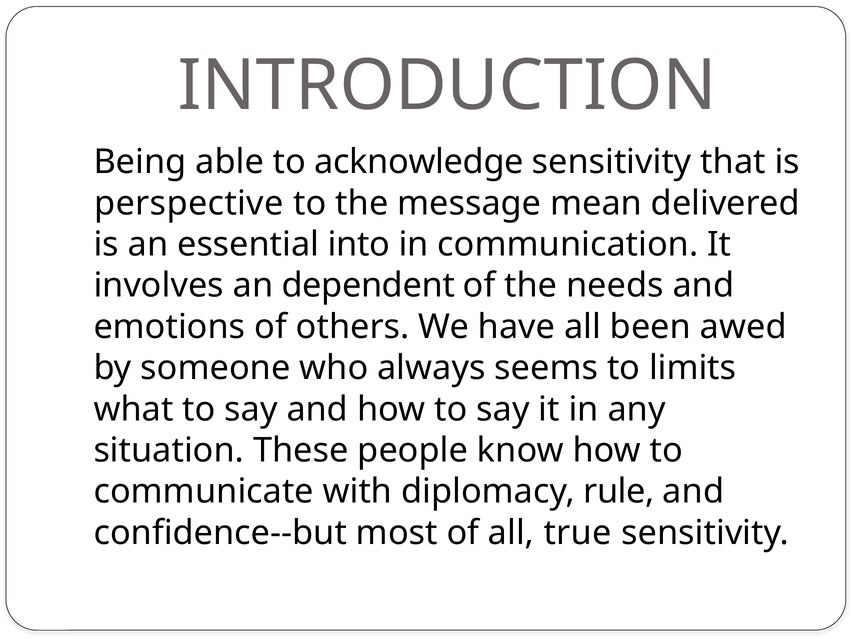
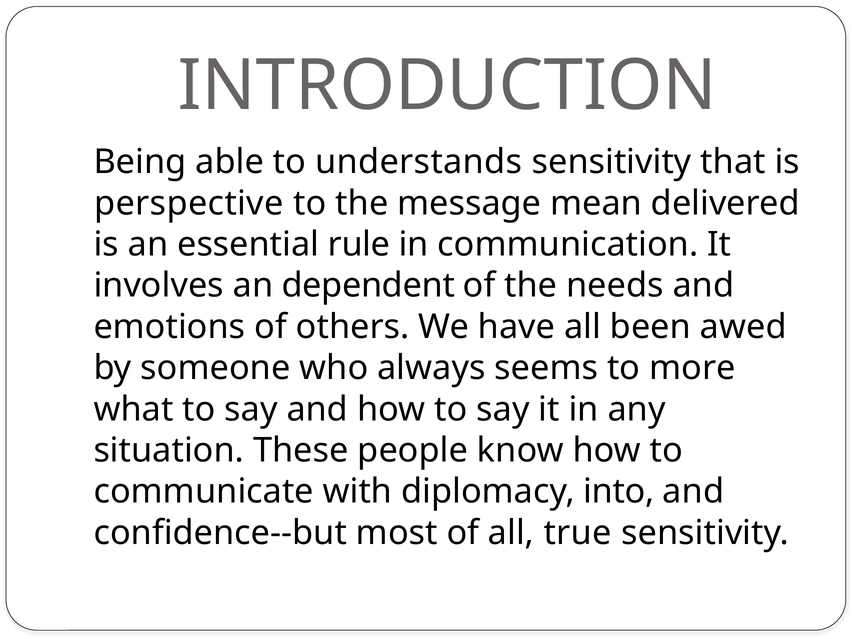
acknowledge: acknowledge -> understands (419, 162)
into: into -> rule (359, 244)
limits: limits -> more (692, 368)
rule: rule -> into (619, 492)
